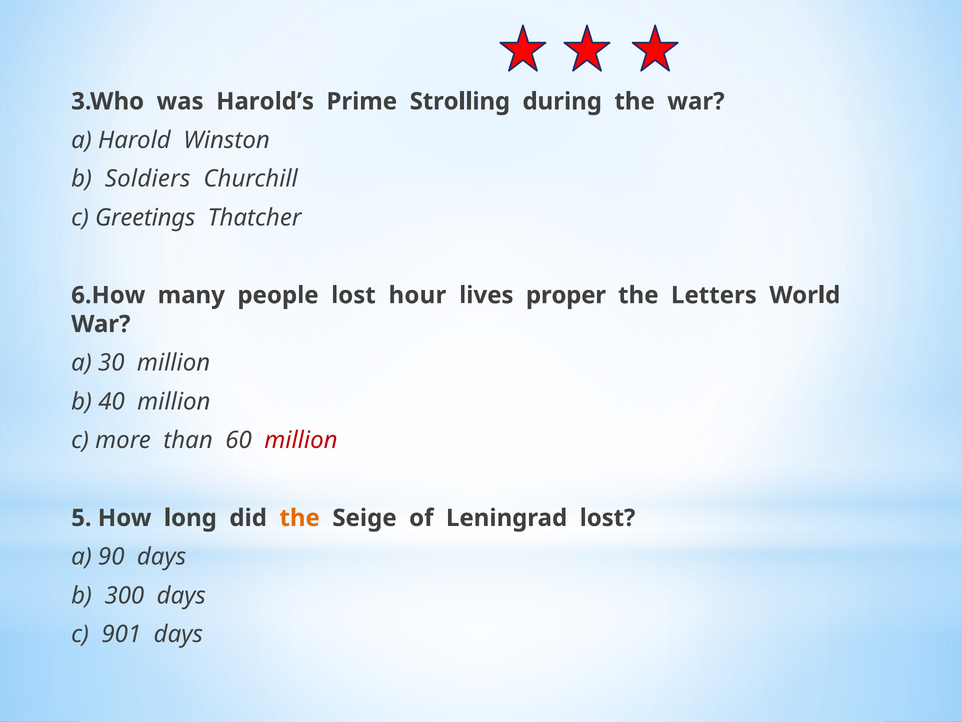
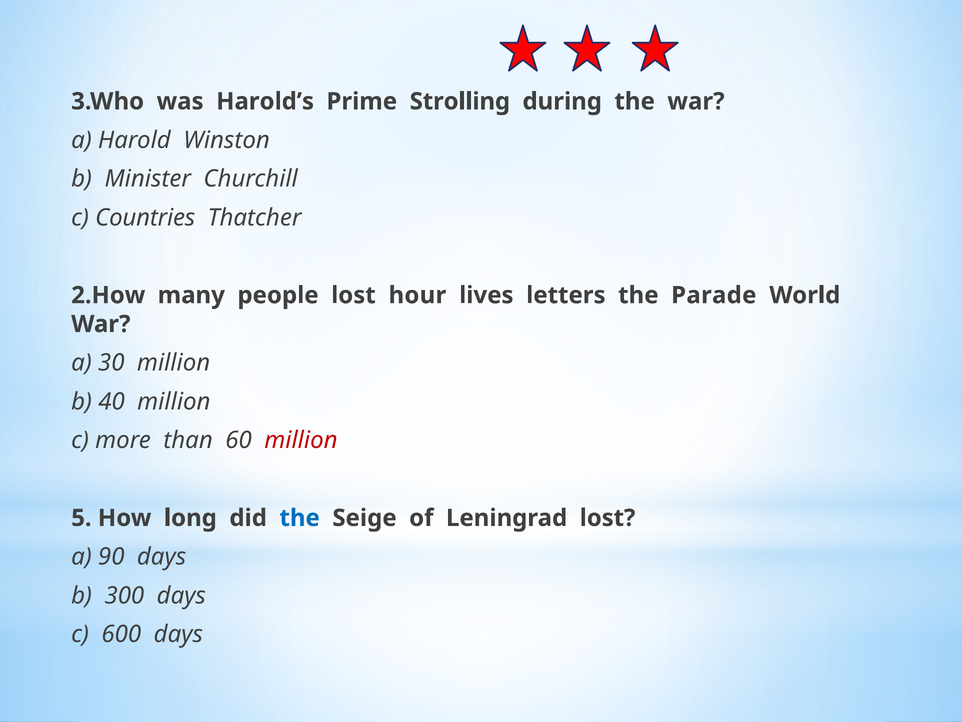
Soldiers: Soldiers -> Minister (148, 179)
Greetings: Greetings -> Countries (145, 218)
6.How: 6.How -> 2.How (108, 295)
proper: proper -> letters (566, 295)
Letters: Letters -> Parade (714, 295)
the colour: orange -> blue (300, 518)
901: 901 -> 600 (121, 634)
